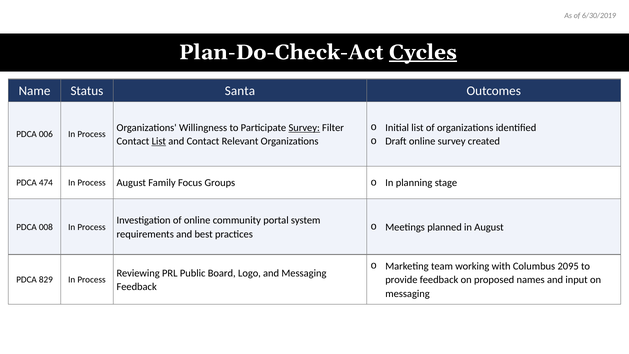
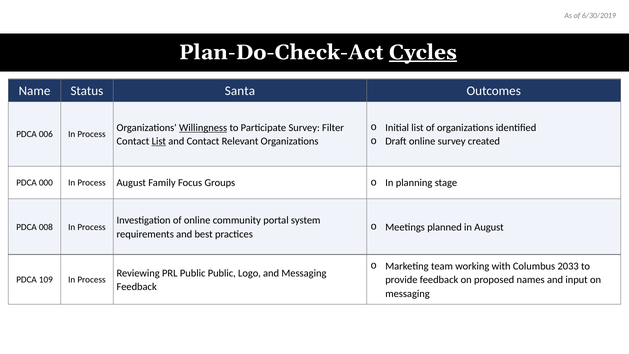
Willingness underline: none -> present (203, 128)
Survey underline: present -> none (304, 128)
474: 474 -> 000 (46, 183)
2095: 2095 -> 2033 (568, 266)
Public Board: Board -> Public (222, 273)
829: 829 -> 109 (46, 280)
